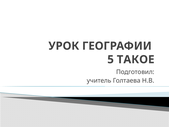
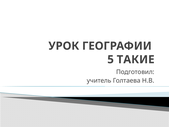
ТАКОЕ: ТАКОЕ -> ТАКИЕ (136, 59)
